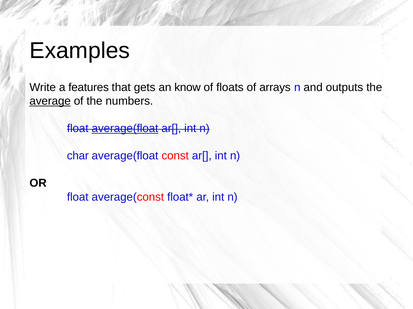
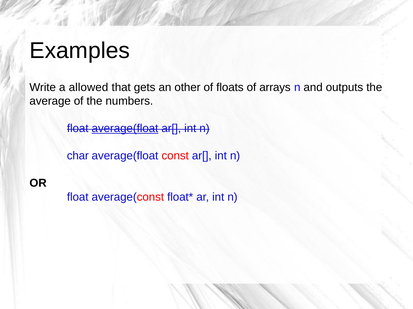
features: features -> allowed (88, 88)
know: know -> other (187, 88)
average underline: present -> none (50, 101)
